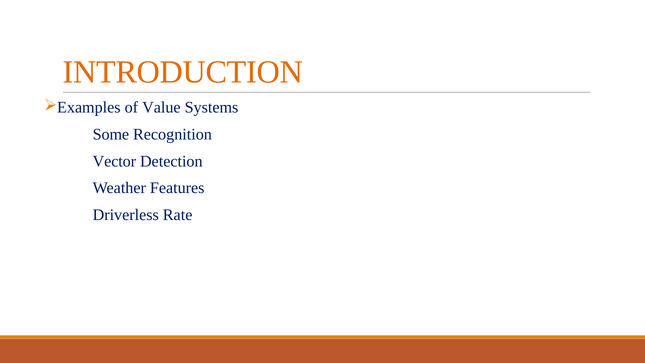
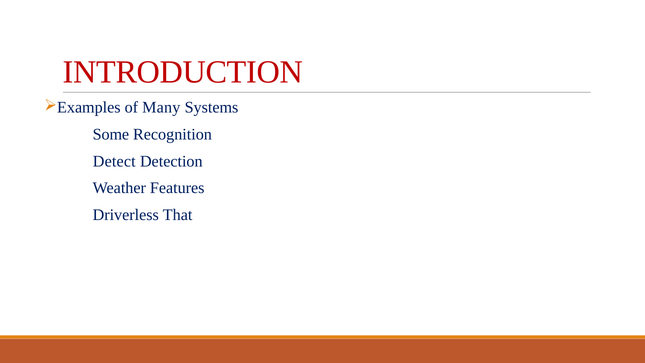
INTRODUCTION colour: orange -> red (183, 72)
Value: Value -> Many (161, 108)
Vector: Vector -> Detect (114, 161)
Rate: Rate -> That (178, 215)
